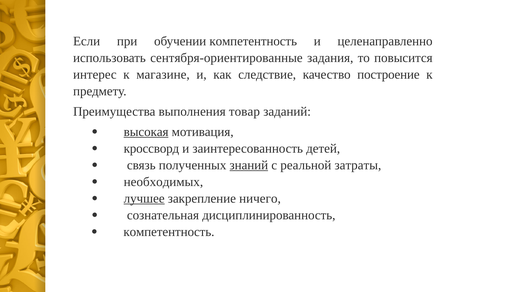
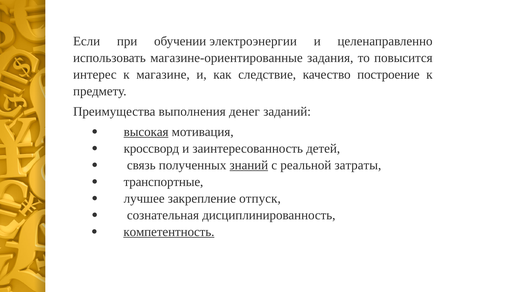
обучении компетентность: компетентность -> электроэнергии (253, 41)
сентября-ориентированные: сентября-ориентированные -> магазине-ориентированные (226, 58)
товар: товар -> денег (244, 111)
необходимых: необходимых -> транспортные (164, 181)
лучшее underline: present -> none (144, 198)
ничего: ничего -> отпуск (260, 198)
компетентность underline: none -> present (169, 231)
